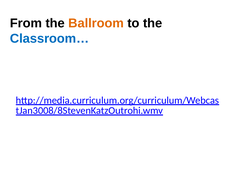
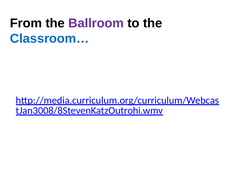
Ballroom colour: orange -> purple (96, 23)
